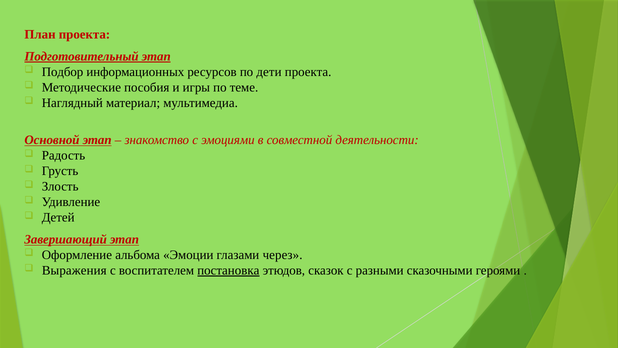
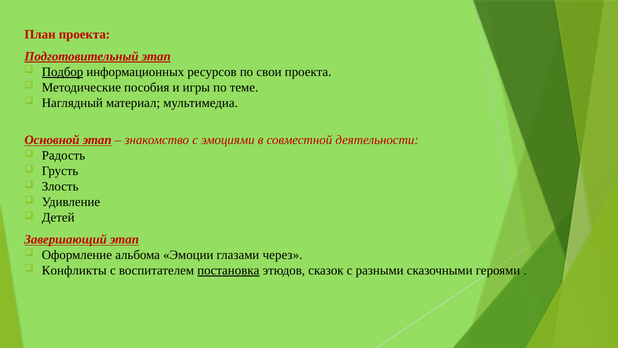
Подбор underline: none -> present (63, 72)
дети: дети -> свои (269, 72)
Выражения: Выражения -> Конфликты (74, 270)
